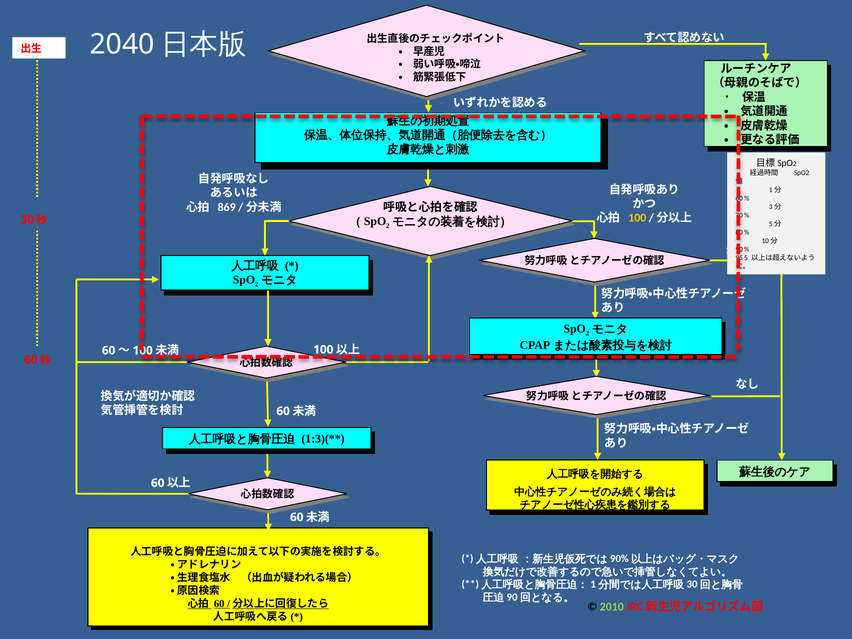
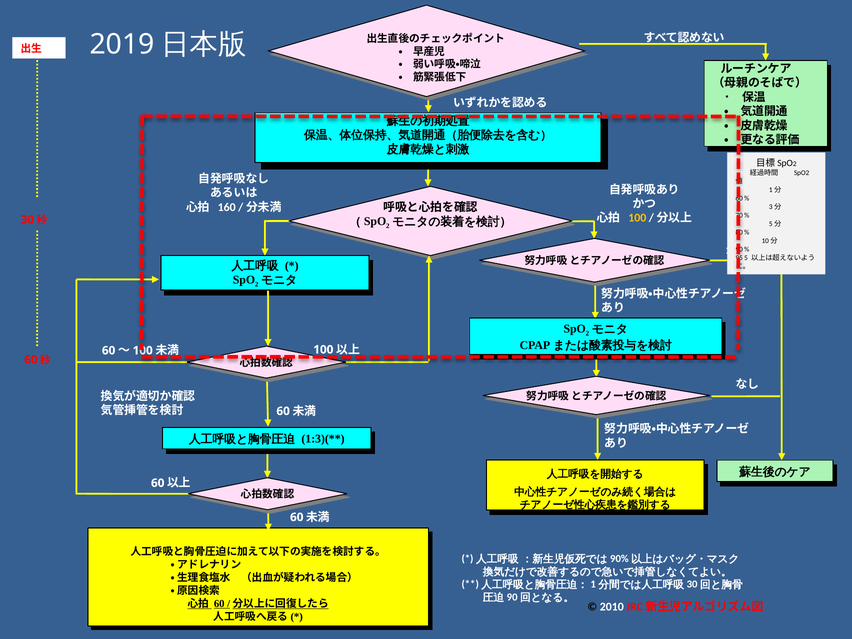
2040: 2040 -> 2019 (122, 44)
869: 869 -> 160 (227, 207)
2010 colour: light green -> white (612, 607)
